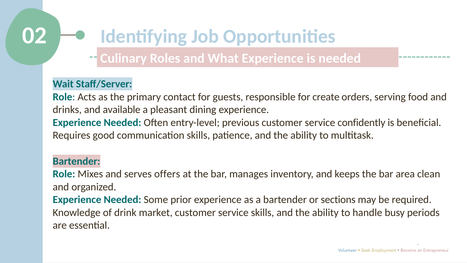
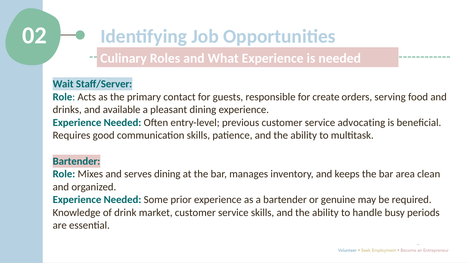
confidently: confidently -> advocating (361, 122)
serves offers: offers -> dining (167, 174)
sections: sections -> genuine (338, 199)
